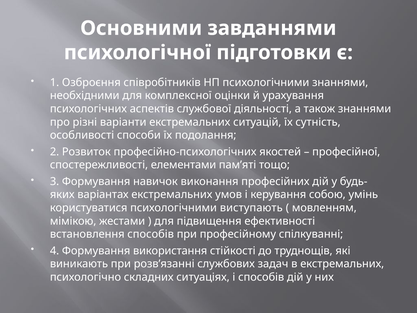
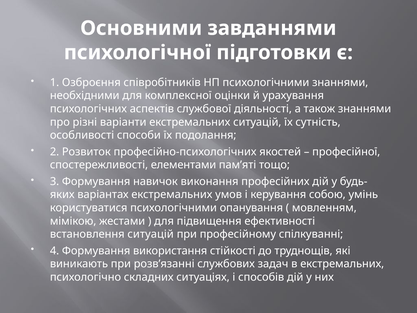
виступають: виступають -> опанування (251, 208)
встановлення способів: способів -> ситуацій (151, 234)
